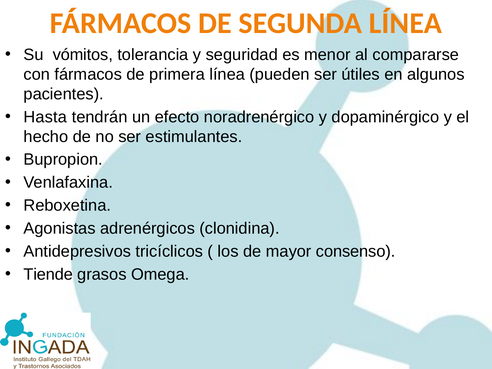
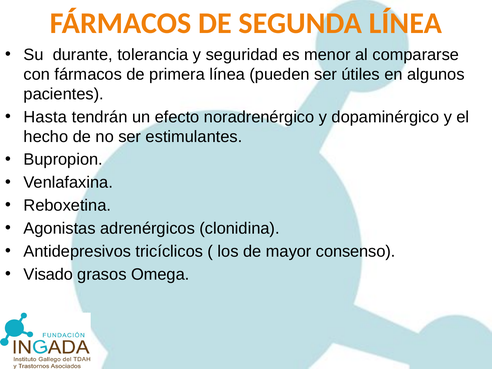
vómitos: vómitos -> durante (83, 55)
Tiende: Tiende -> Visado (48, 274)
